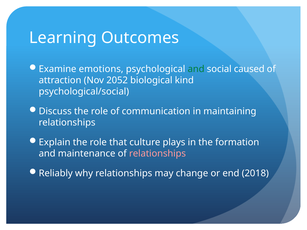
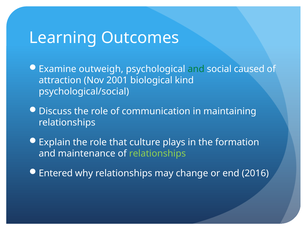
emotions: emotions -> outweigh (101, 69)
2052: 2052 -> 2001 (117, 80)
relationships colour: pink -> light green (157, 154)
Reliably: Reliably -> Entered (56, 174)
2018: 2018 -> 2016 (255, 174)
